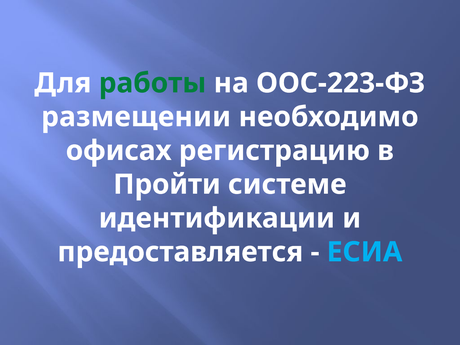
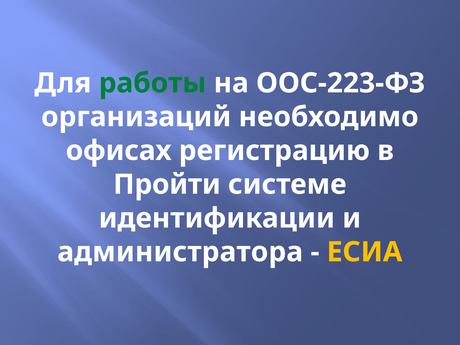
размещении: размещении -> организаций (136, 117)
предоставляется: предоставляется -> администратора (180, 252)
ЕСИА colour: light blue -> yellow (365, 252)
